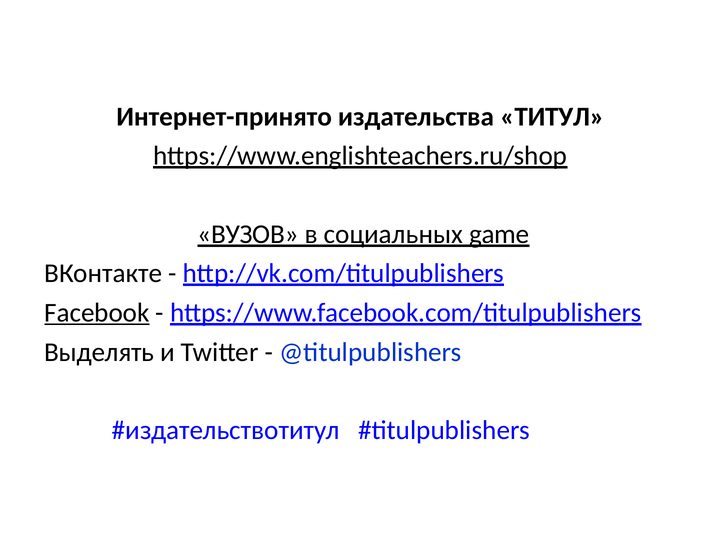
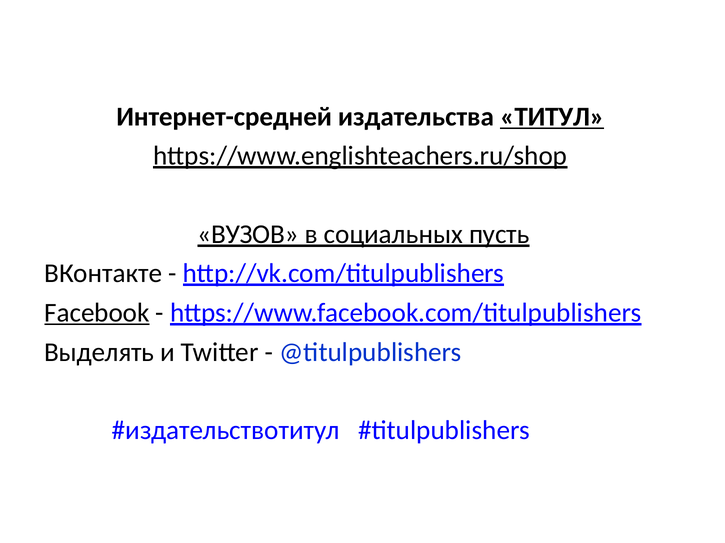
Интернет-принято: Интернет-принято -> Интернет-средней (224, 117)
ТИТУЛ underline: none -> present (552, 117)
game: game -> пусть (499, 234)
